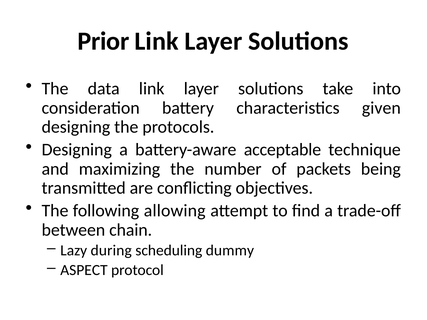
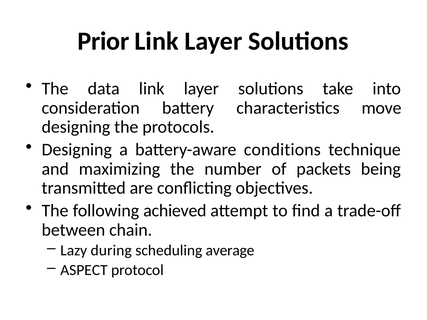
given: given -> move (381, 108)
acceptable: acceptable -> conditions (282, 150)
allowing: allowing -> achieved (175, 211)
dummy: dummy -> average (230, 251)
